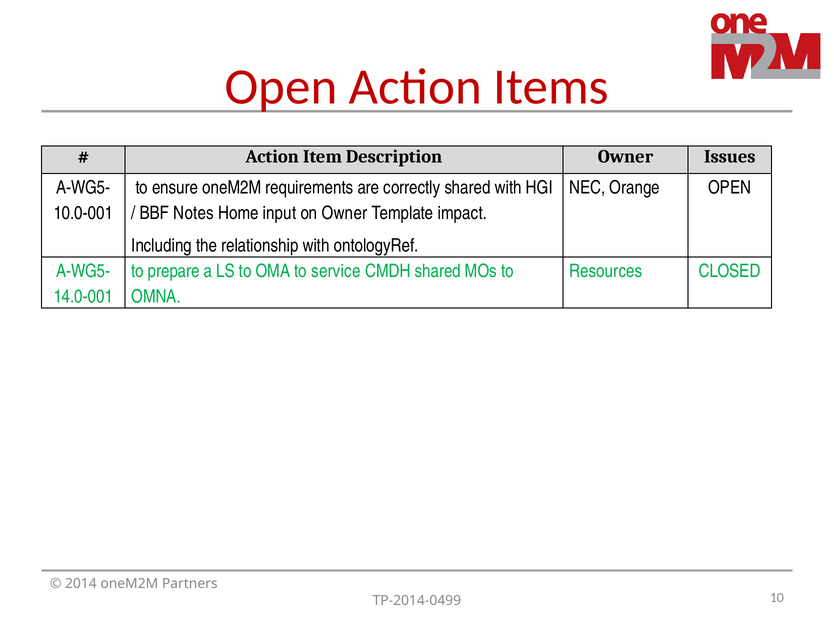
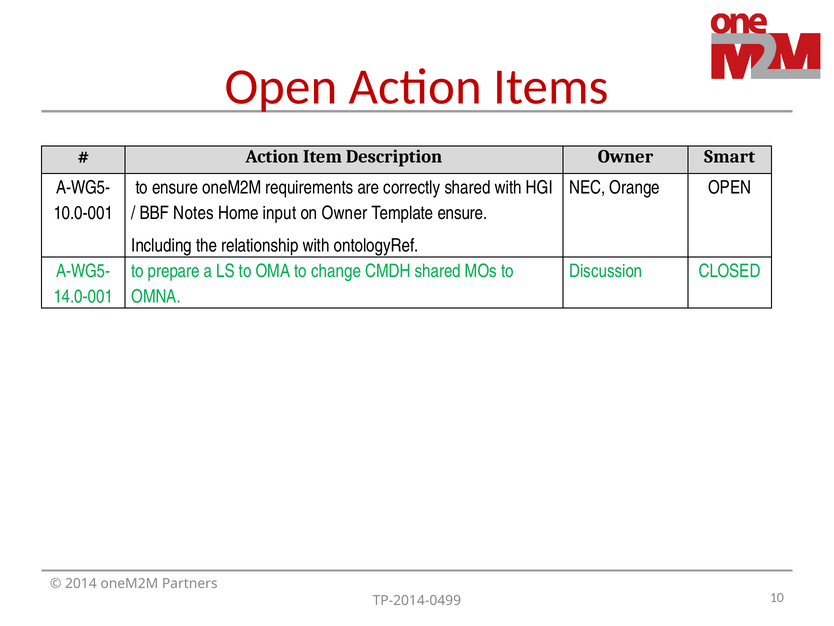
Issues: Issues -> Smart (730, 157)
Template impact: impact -> ensure (462, 213)
service: service -> change (336, 271)
Resources: Resources -> Discussion (606, 271)
